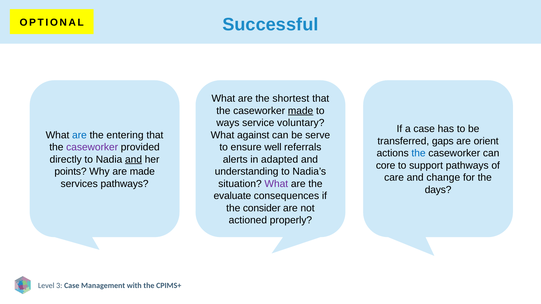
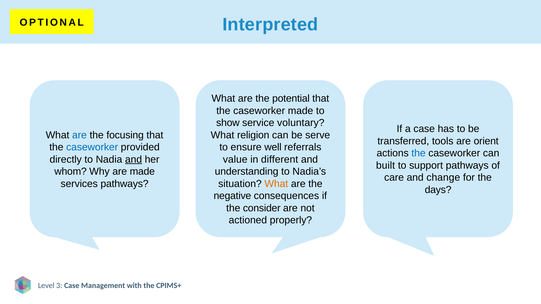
Successful: Successful -> Interpreted (270, 25)
shortest: shortest -> potential (291, 99)
made underline: present -> none (301, 111)
ways: ways -> show (228, 123)
entering: entering -> focusing (125, 135)
against: against -> religion (253, 135)
gaps: gaps -> tools (443, 141)
caseworker colour: purple -> blue (92, 147)
alerts: alerts -> value (235, 160)
adapted: adapted -> different (280, 160)
core: core -> built (386, 166)
points: points -> whom (71, 172)
What colour: purple -> orange (276, 184)
evaluate: evaluate -> negative (232, 196)
